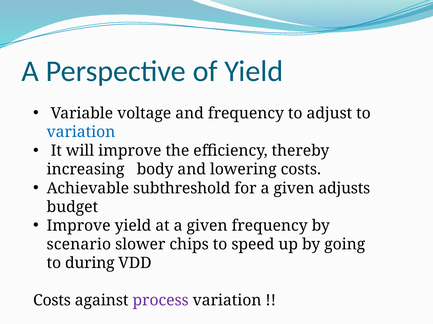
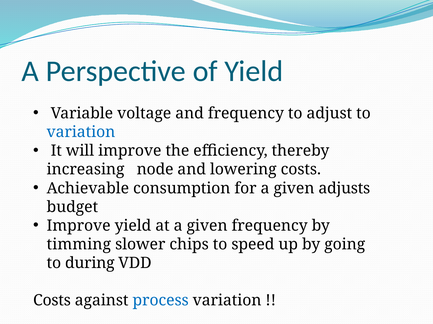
body: body -> node (155, 170)
subthreshold: subthreshold -> consumption (182, 189)
scenario: scenario -> timming (79, 245)
process colour: purple -> blue (161, 301)
